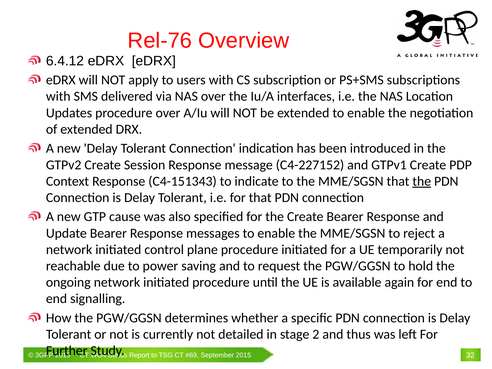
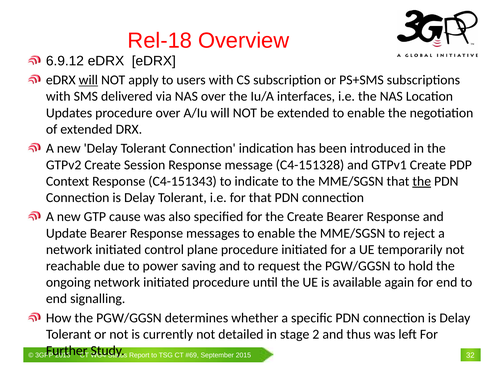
Rel-76: Rel-76 -> Rel-18 (160, 41)
6.4.12: 6.4.12 -> 6.9.12 (65, 61)
will underline: none -> present (88, 80)
C4-227152: C4-227152 -> C4-151328 (310, 165)
